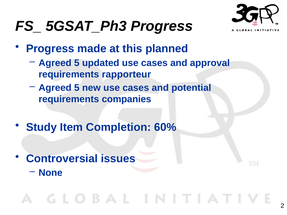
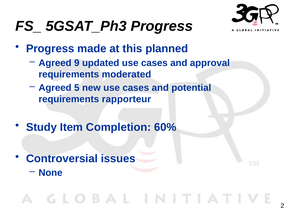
5: 5 -> 9 (77, 63)
rapporteur: rapporteur -> moderated (126, 74)
companies: companies -> rapporteur (126, 99)
